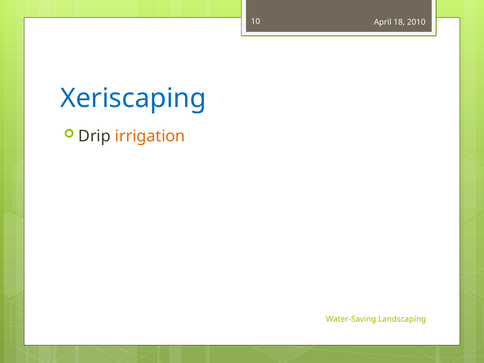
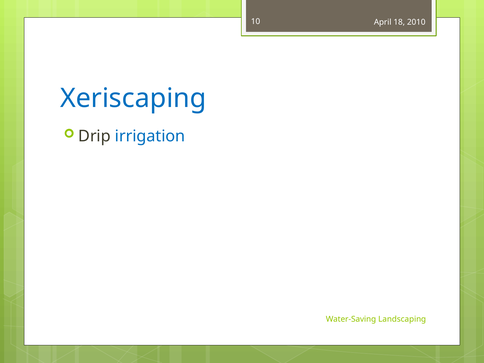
irrigation colour: orange -> blue (150, 136)
